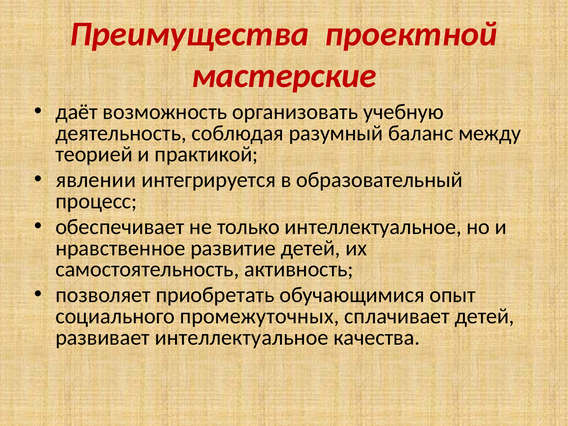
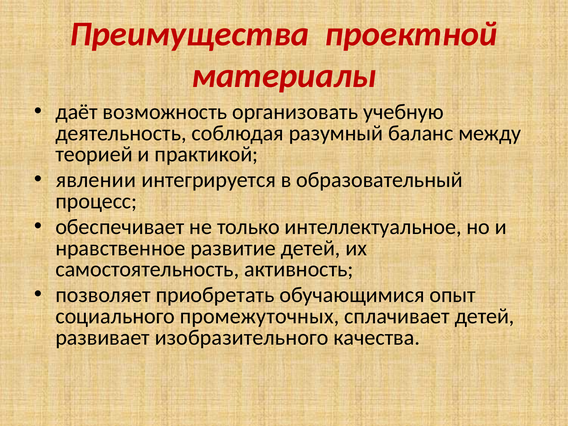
мастерские: мастерские -> материалы (284, 76)
развивает интеллектуальное: интеллектуальное -> изобразительного (242, 337)
